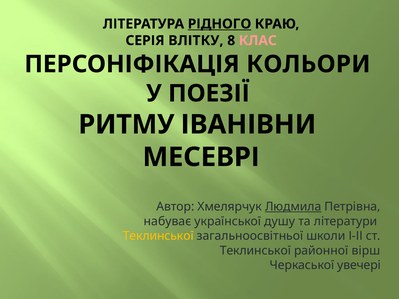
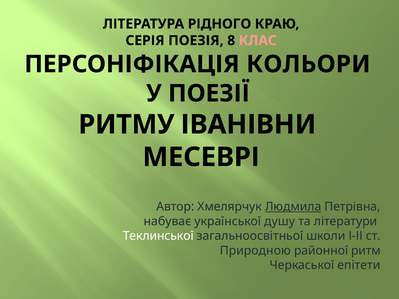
РІДНОГО underline: present -> none (219, 24)
ВЛІТКУ: ВЛІТКУ -> ПОЕЗІЯ (196, 41)
Теклинської colour: yellow -> white (158, 236)
Теклинської: Теклинської -> Природною (255, 251)
вірш: вірш -> ритм (366, 251)
увечері: увечері -> епітети (359, 265)
